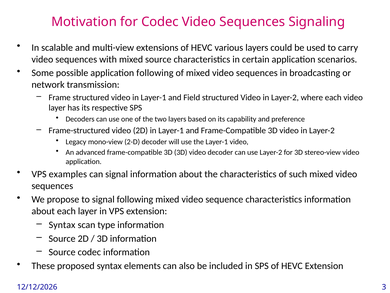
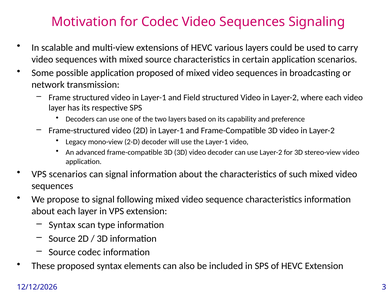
application following: following -> proposed (155, 73)
VPS examples: examples -> scenarios (68, 174)
